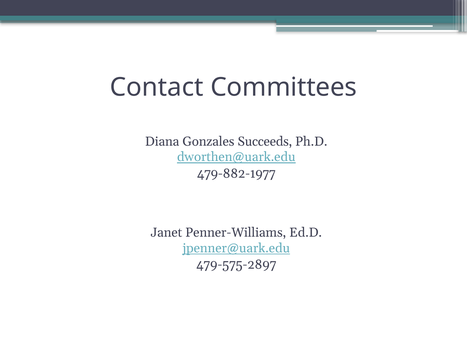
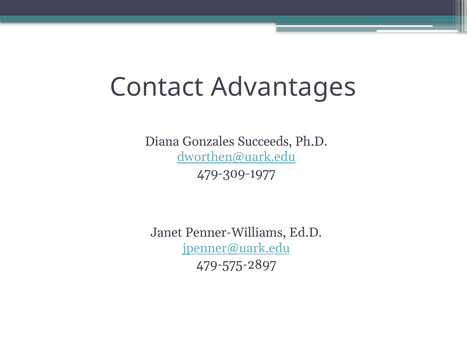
Committees: Committees -> Advantages (284, 87)
479-882-1977: 479-882-1977 -> 479-309-1977 (236, 174)
